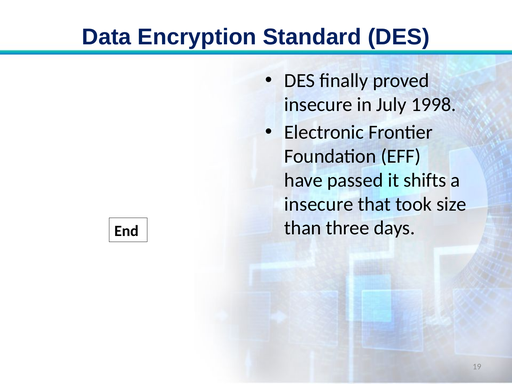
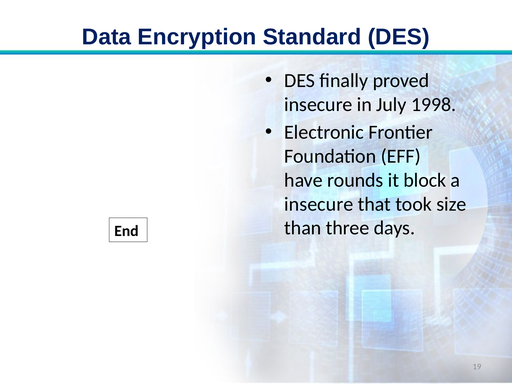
passed: passed -> rounds (355, 180)
shifts: shifts -> block (425, 180)
